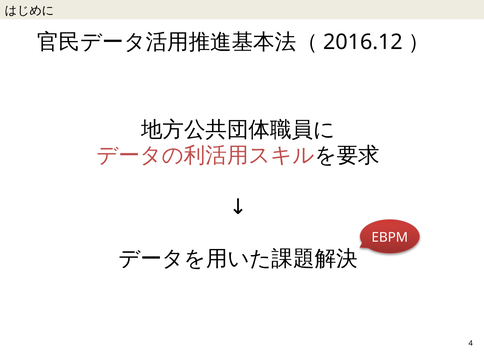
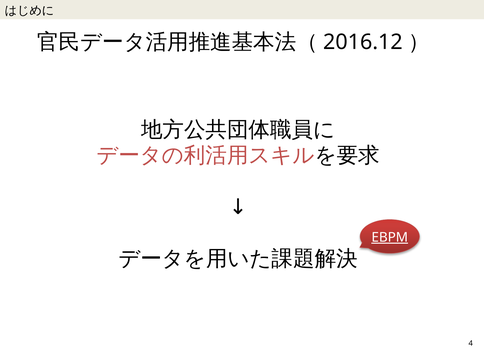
EBPM underline: none -> present (390, 237)
